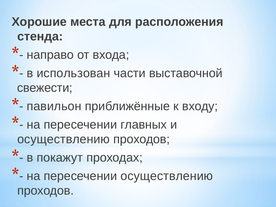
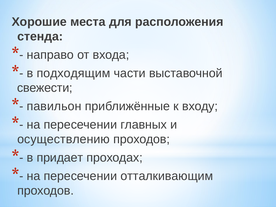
использован: использован -> подходящим (73, 73)
покажут: покажут -> придает (60, 158)
пересечении осуществлению: осуществлению -> отталкивающим (167, 176)
